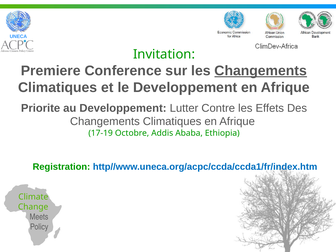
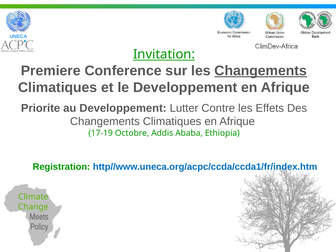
Invitation underline: none -> present (164, 54)
